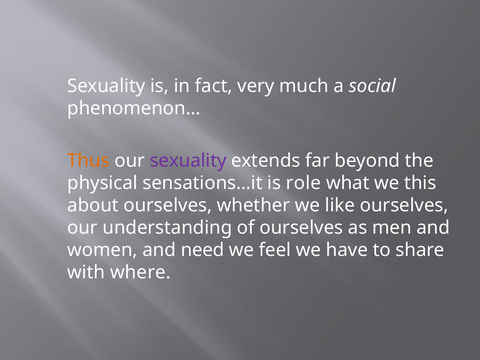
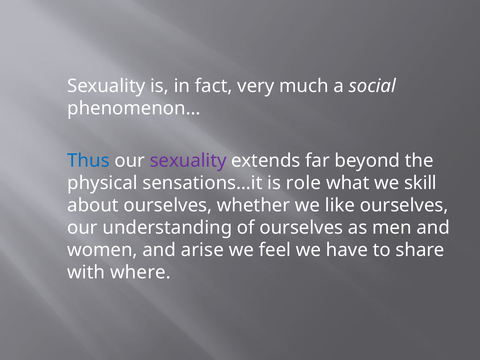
Thus colour: orange -> blue (88, 161)
this: this -> skill (420, 183)
need: need -> arise (202, 250)
